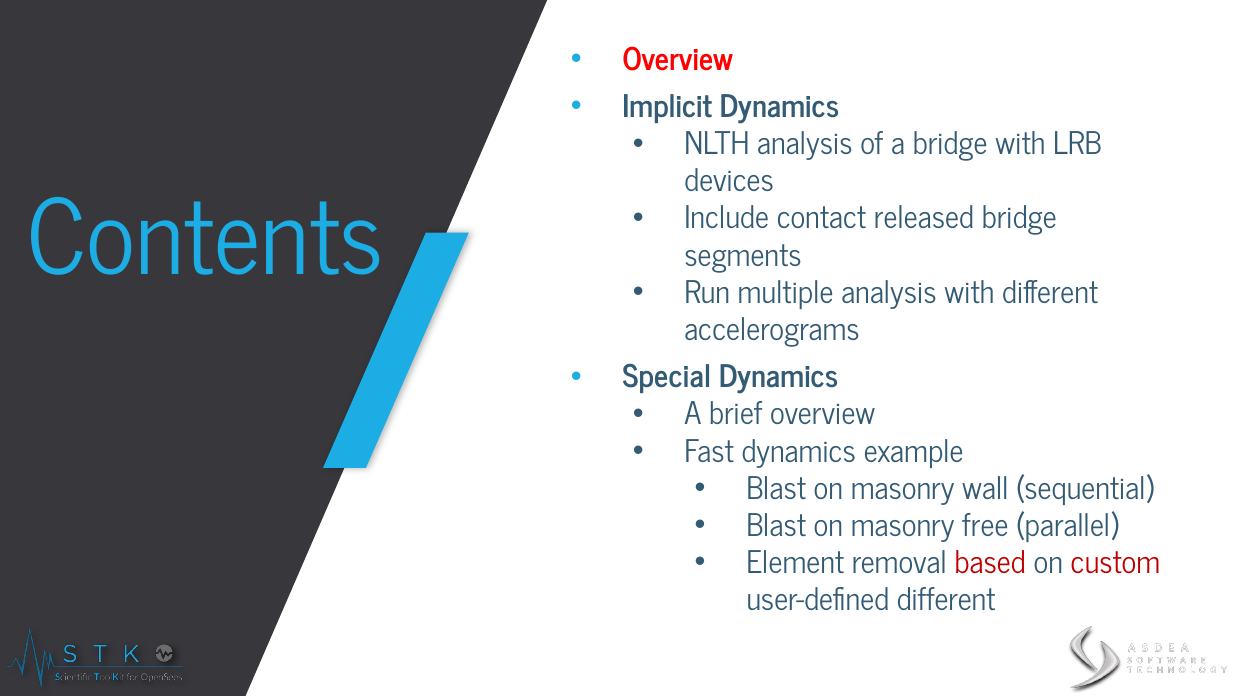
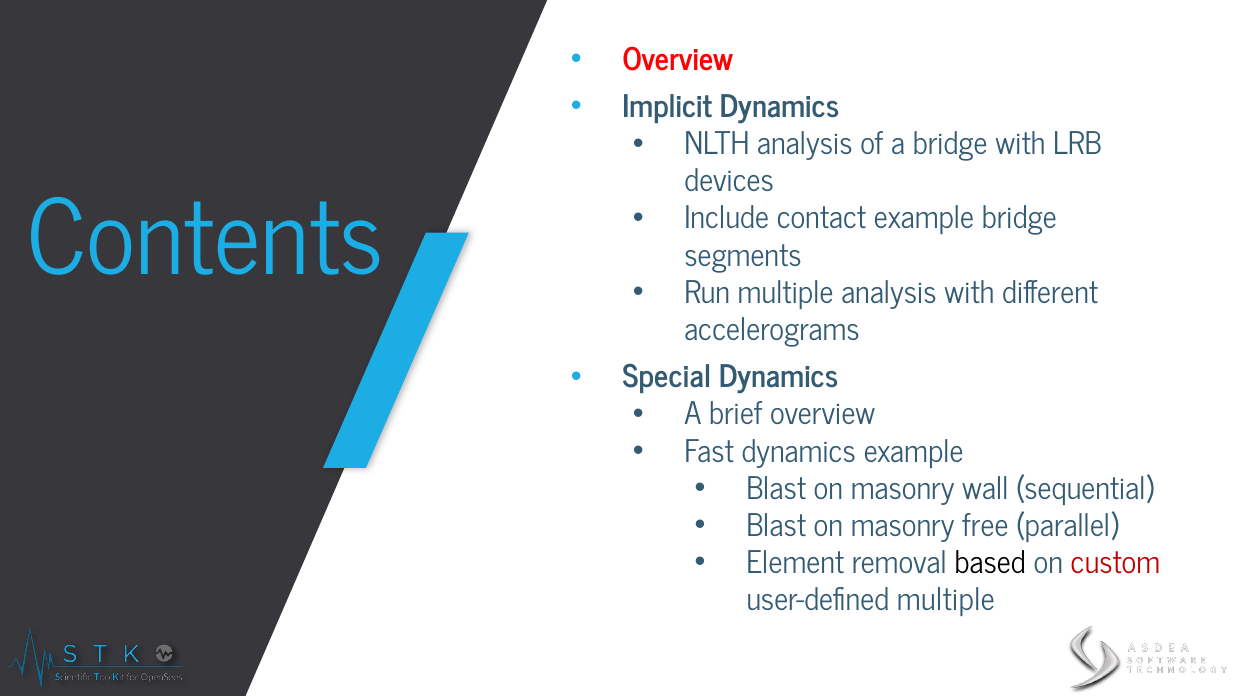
contact released: released -> example (924, 219)
based colour: red -> black (990, 564)
user-defined different: different -> multiple (946, 601)
